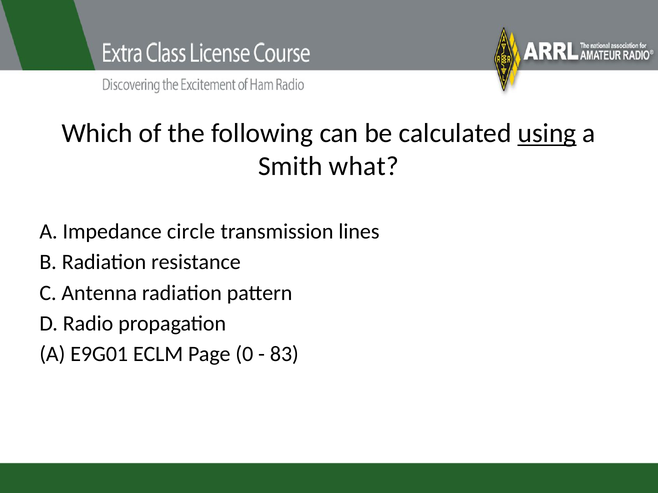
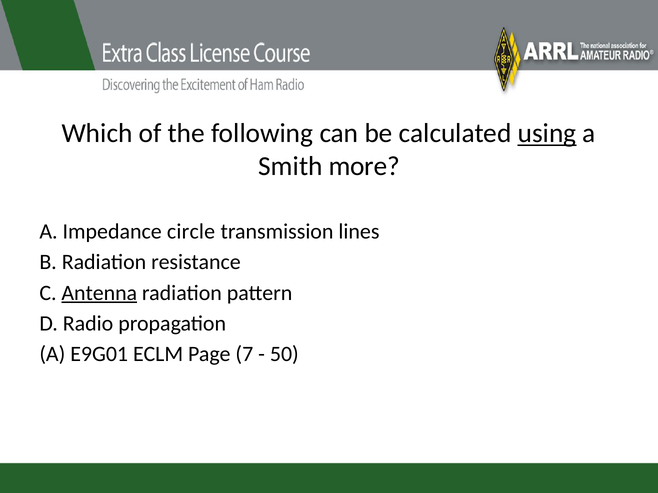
what: what -> more (364, 166)
Antenna underline: none -> present (99, 293)
0: 0 -> 7 (244, 355)
83: 83 -> 50 (284, 355)
